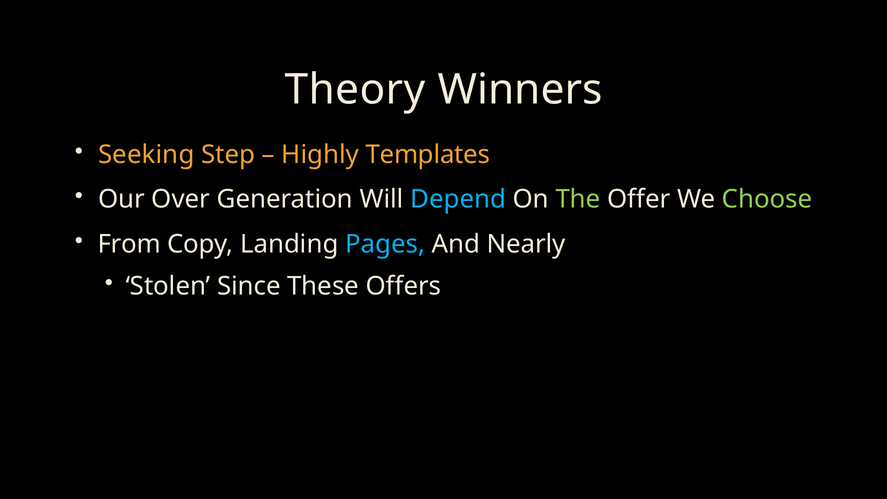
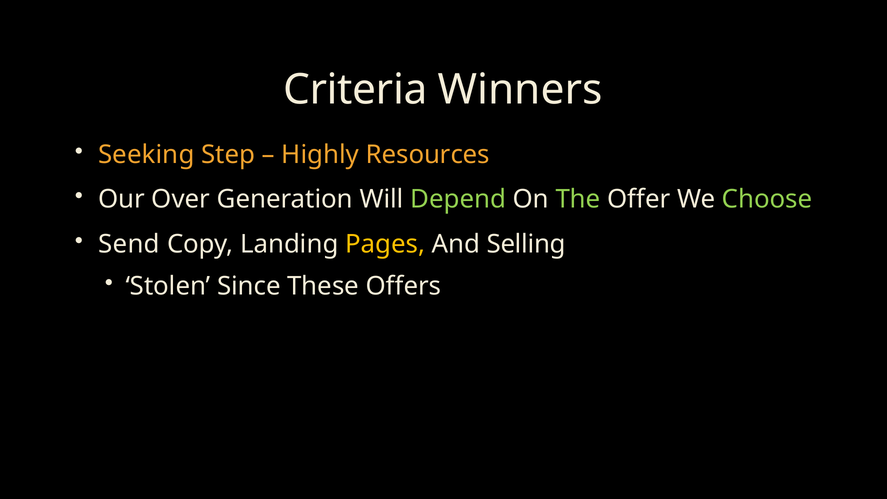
Theory: Theory -> Criteria (355, 90)
Templates: Templates -> Resources (428, 155)
Depend colour: light blue -> light green (458, 199)
From: From -> Send (129, 244)
Pages colour: light blue -> yellow (385, 244)
Nearly: Nearly -> Selling (526, 244)
